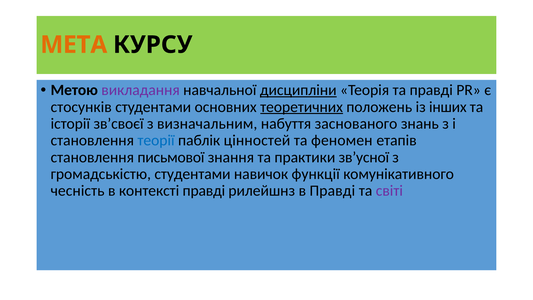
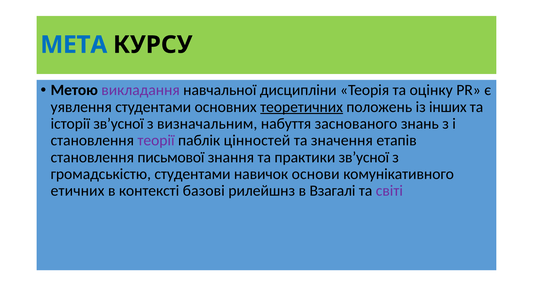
МЕТА colour: orange -> blue (74, 45)
дисципліни underline: present -> none (298, 90)
та правді: правді -> оцінку (431, 90)
стосунків: стосунків -> уявлення (81, 107)
історії зв’своєї: зв’своєї -> зв’усної (119, 124)
теорії colour: blue -> purple (156, 140)
феномен: феномен -> значення (342, 140)
функції: функції -> основи (316, 174)
чесність: чесність -> етичних (78, 191)
контексті правді: правді -> базові (204, 191)
в Правді: Правді -> Взагалі (332, 191)
